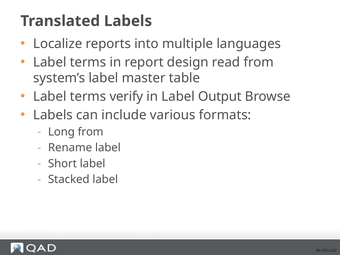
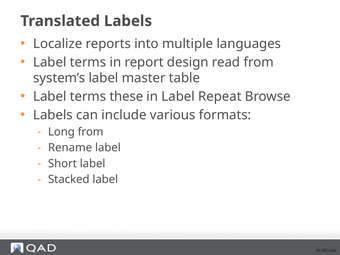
verify: verify -> these (126, 96)
Output: Output -> Repeat (220, 96)
